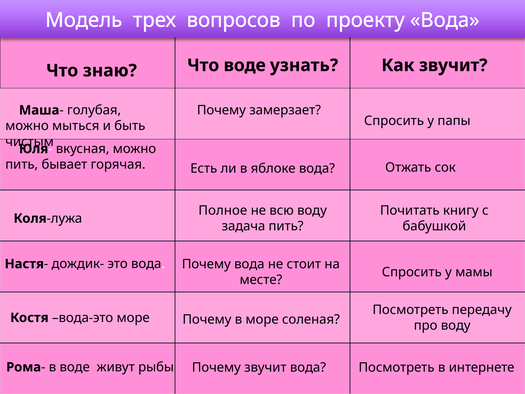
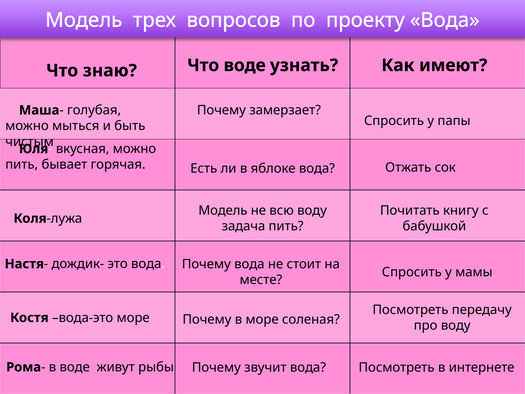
Как звучит: звучит -> имеют (453, 65)
Полное: Полное -> Модель (223, 210)
